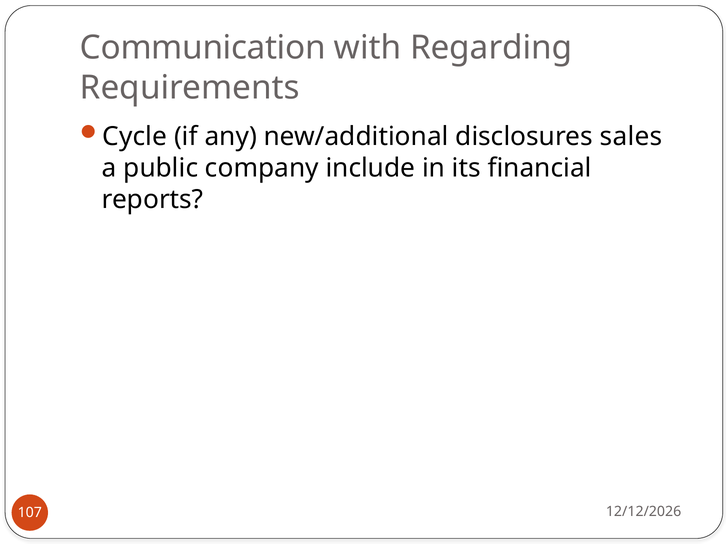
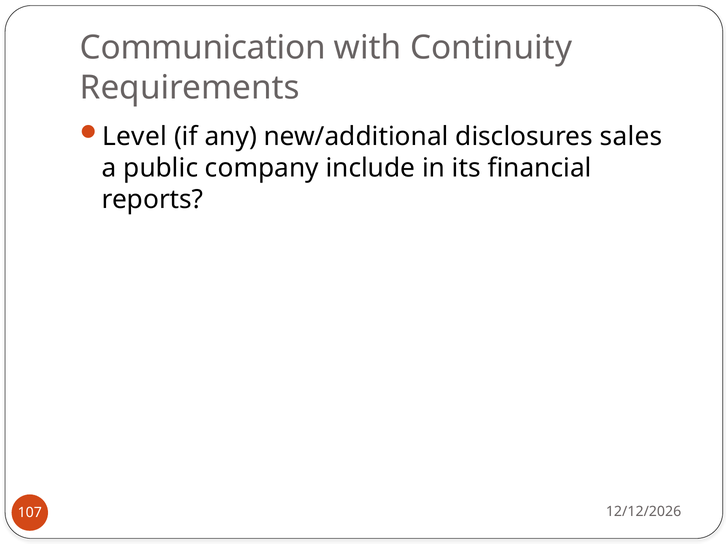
Regarding: Regarding -> Continuity (491, 48)
Cycle: Cycle -> Level (135, 136)
